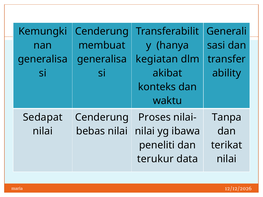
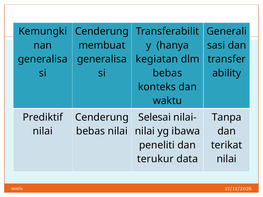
akibat: akibat -> bebas (167, 73)
Sedapat: Sedapat -> Prediktif (43, 117)
Proses: Proses -> Selesai (155, 117)
